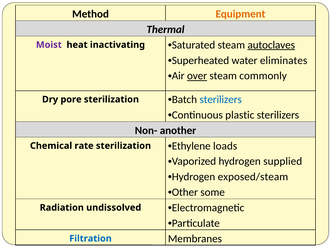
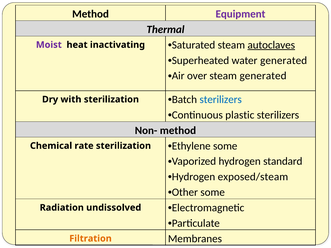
Equipment colour: orange -> purple (241, 14)
water eliminates: eliminates -> generated (284, 60)
over underline: present -> none (197, 76)
steam commonly: commonly -> generated (263, 76)
pore: pore -> with (71, 99)
Non- another: another -> method (178, 131)
Ethylene loads: loads -> some (225, 146)
supplied: supplied -> standard (283, 162)
Filtration colour: blue -> orange (90, 239)
